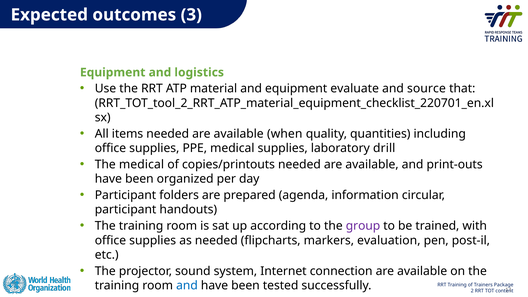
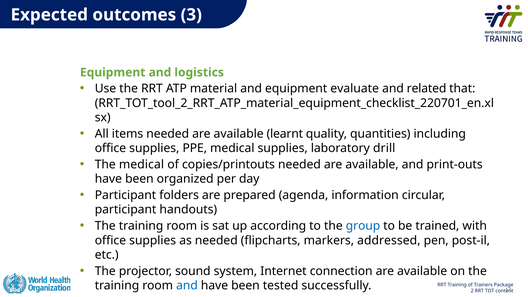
source: source -> related (427, 89)
when: when -> learnt (285, 134)
group colour: purple -> blue (363, 226)
evaluation: evaluation -> addressed (389, 240)
